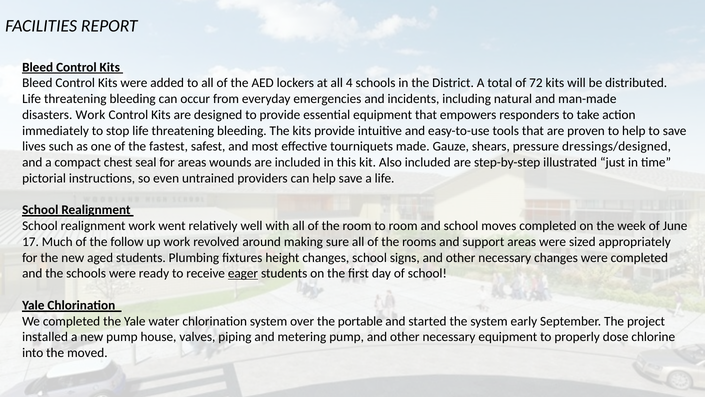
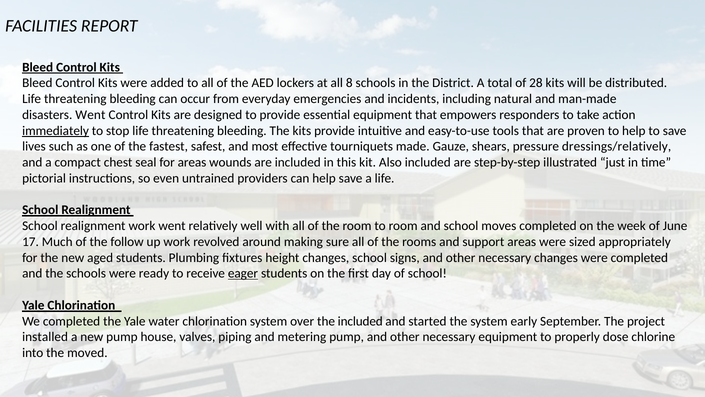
4: 4 -> 8 (349, 83)
72: 72 -> 28 (536, 83)
disasters Work: Work -> Went (90, 115)
immediately underline: none -> present (56, 131)
dressings/designed: dressings/designed -> dressings/relatively (617, 146)
the portable: portable -> included (360, 321)
